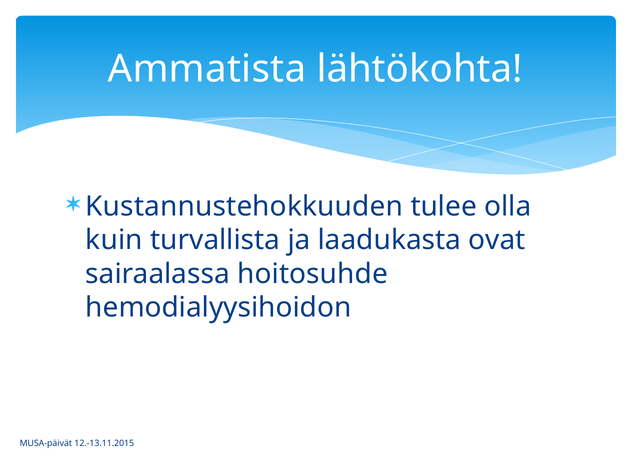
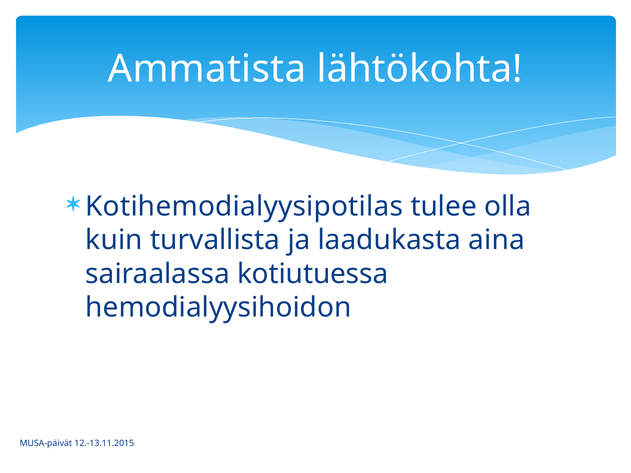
Kustannustehokkuuden: Kustannustehokkuuden -> Kotihemodialyysipotilas (244, 207)
ovat: ovat -> aina (497, 240)
hoitosuhde: hoitosuhde -> kotiutuessa (313, 274)
